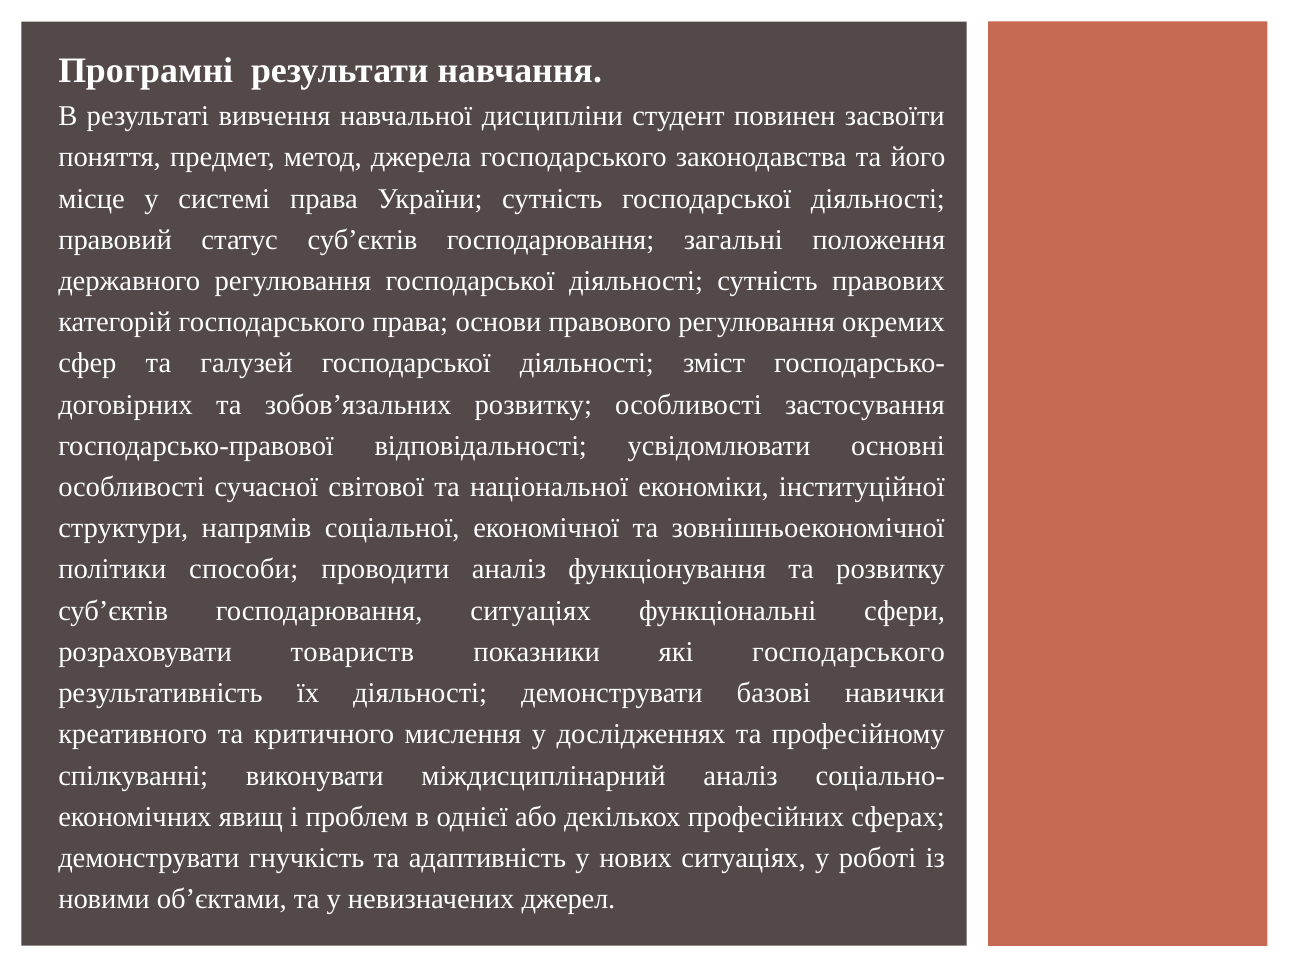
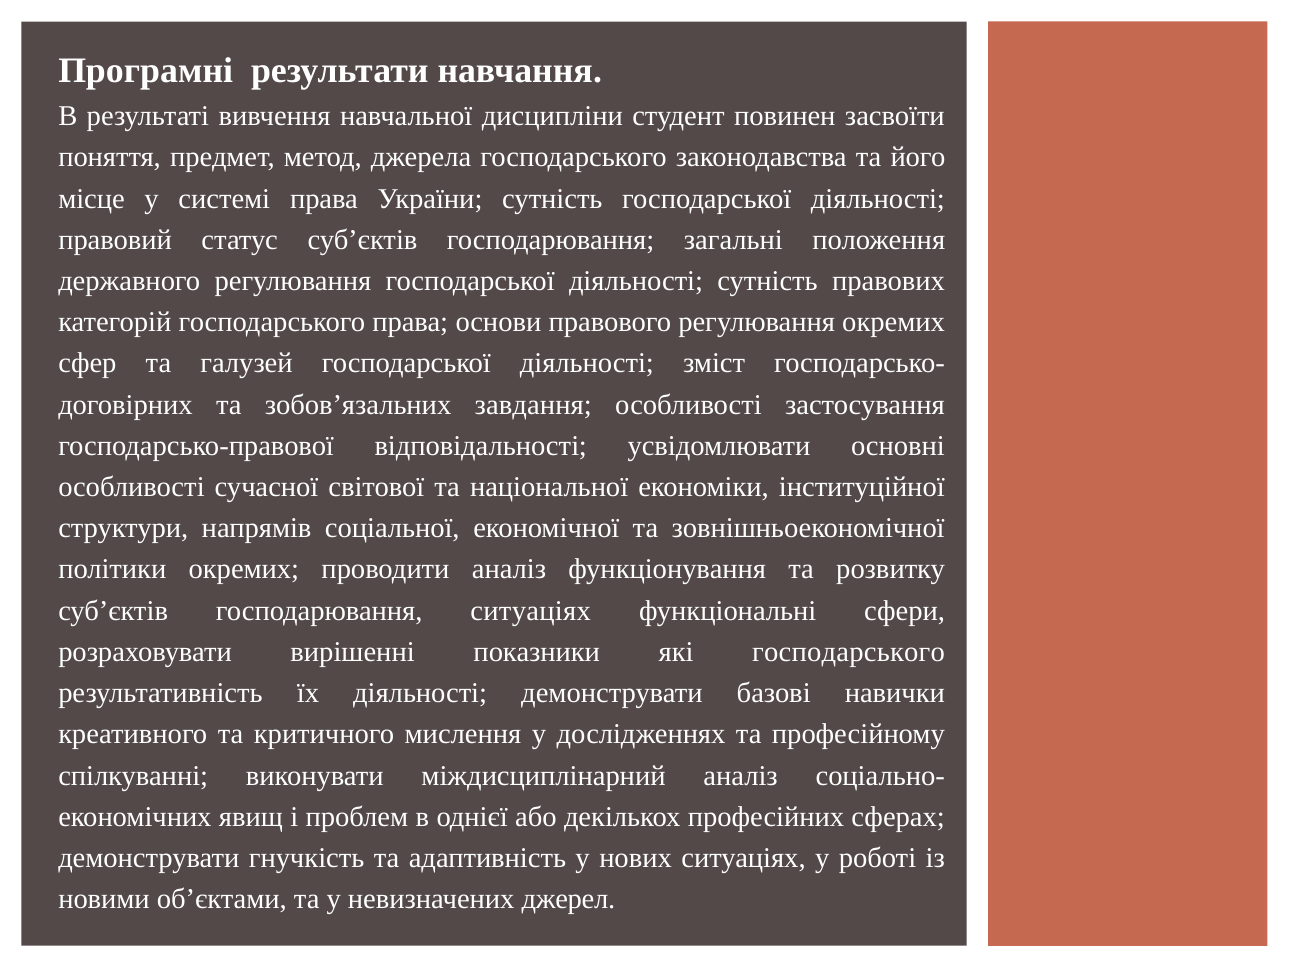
зобов’язальних розвитку: розвитку -> завдання (533, 405)
політики способи: способи -> окремих (244, 569)
товариств: товариств -> вирішенні (353, 652)
